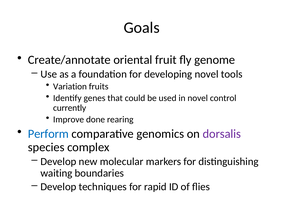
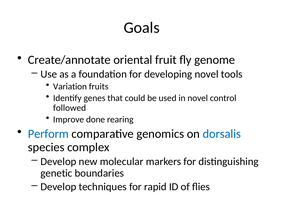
currently: currently -> followed (70, 108)
dorsalis colour: purple -> blue (222, 134)
waiting: waiting -> genetic (56, 173)
